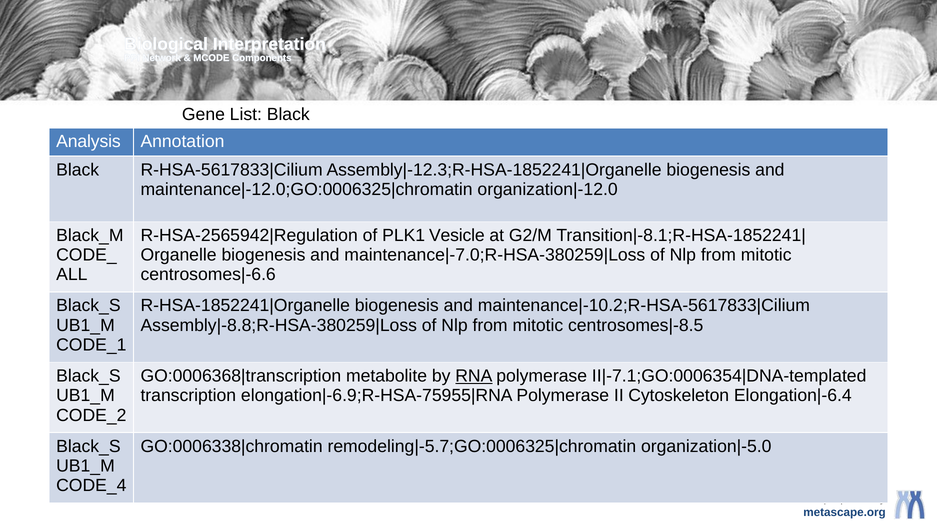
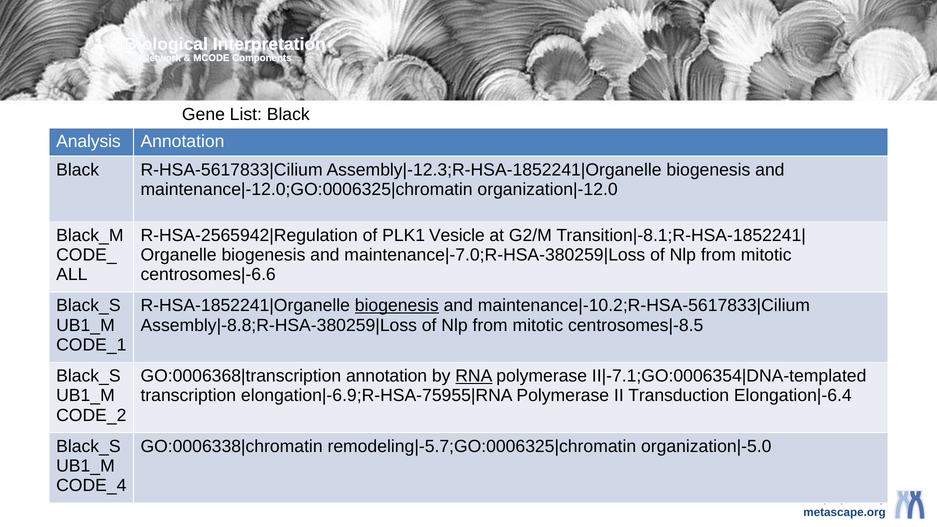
biogenesis underline: none -> present (397, 306)
metabolite: metabolite -> annotation (387, 376)
Cytoskeleton: Cytoskeleton -> Transduction (679, 396)
